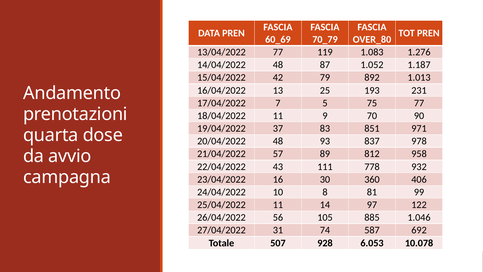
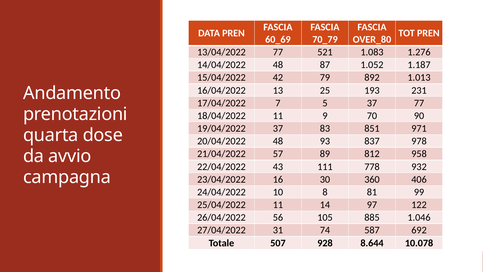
119: 119 -> 521 (325, 52)
5 75: 75 -> 37 (372, 103)
6.053: 6.053 -> 8.644 (372, 243)
